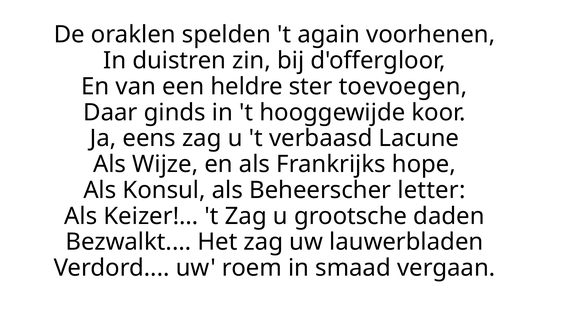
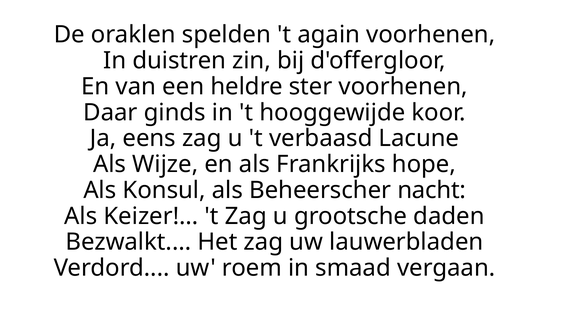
ster toevoegen: toevoegen -> voorhenen (403, 87)
letter: letter -> nacht (432, 190)
